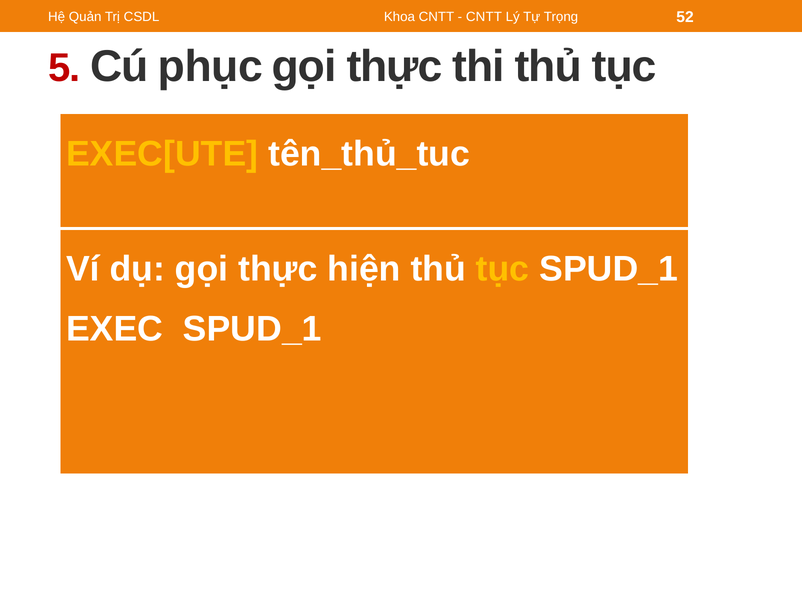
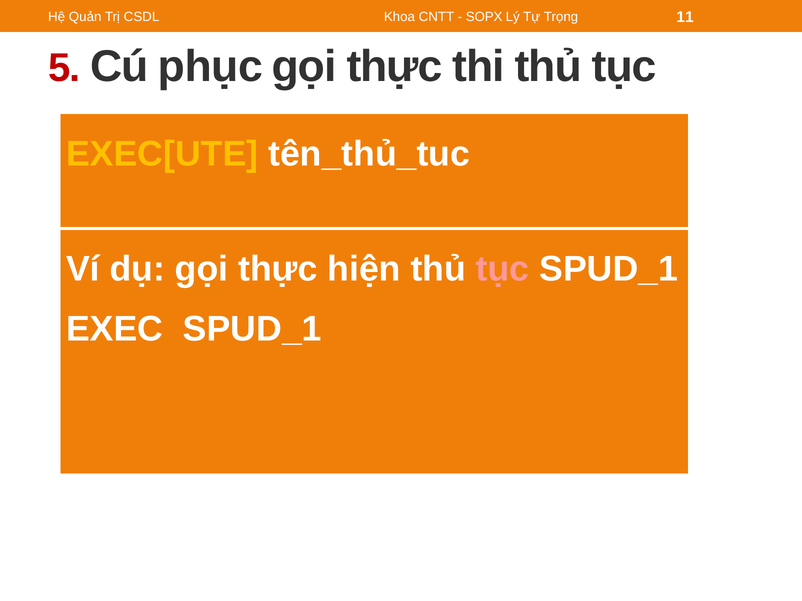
CNTT: CNTT -> SOPX (484, 17)
52: 52 -> 11 (685, 17)
tục colour: yellow -> pink (503, 269)
